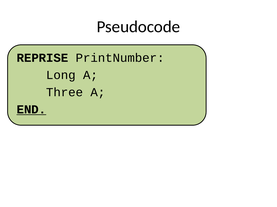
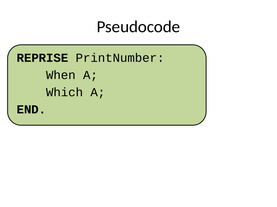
Long: Long -> When (61, 75)
Three: Three -> Which (65, 93)
END underline: present -> none (31, 110)
